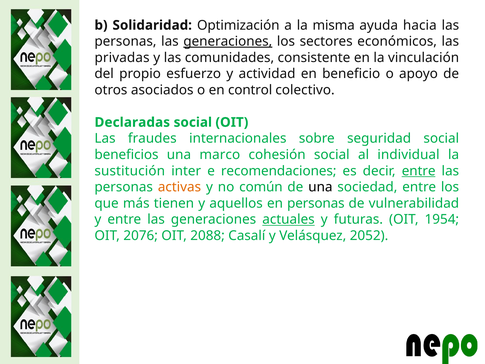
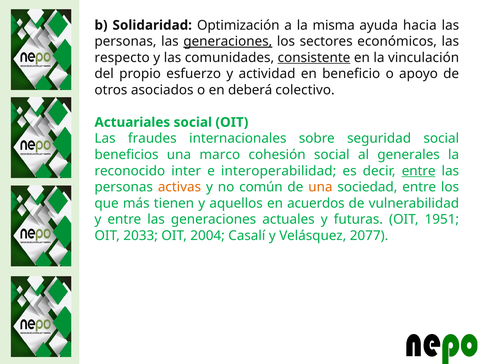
privadas: privadas -> respecto (122, 58)
consistente underline: none -> present (314, 58)
control: control -> deberá (250, 90)
Declaradas: Declaradas -> Actuariales (132, 122)
individual: individual -> generales (409, 155)
sustitución: sustitución -> reconocido (130, 171)
recomendaciones: recomendaciones -> interoperabilidad (279, 171)
una colour: black -> orange (320, 187)
en personas: personas -> acuerdos (316, 203)
actuales underline: present -> none (289, 219)
1954: 1954 -> 1951 (442, 219)
2076: 2076 -> 2033 (141, 235)
2088: 2088 -> 2004 (208, 235)
2052: 2052 -> 2077 (369, 235)
